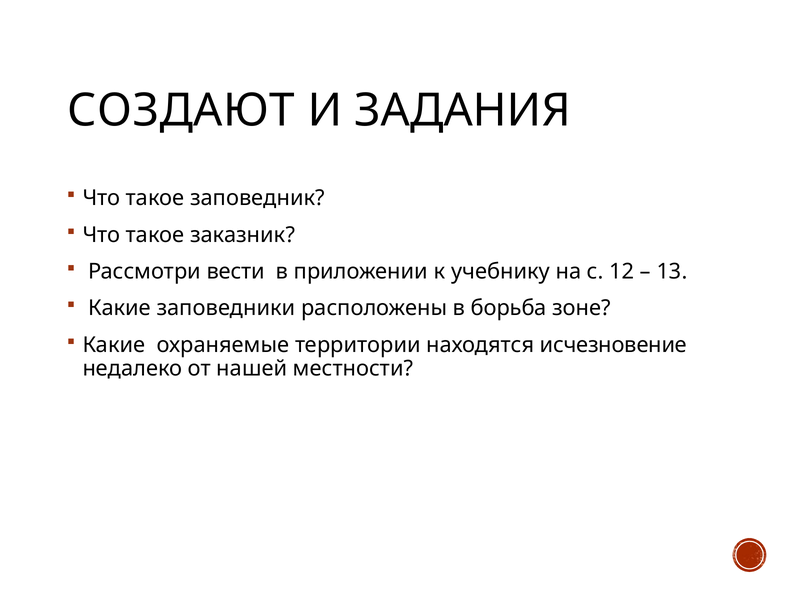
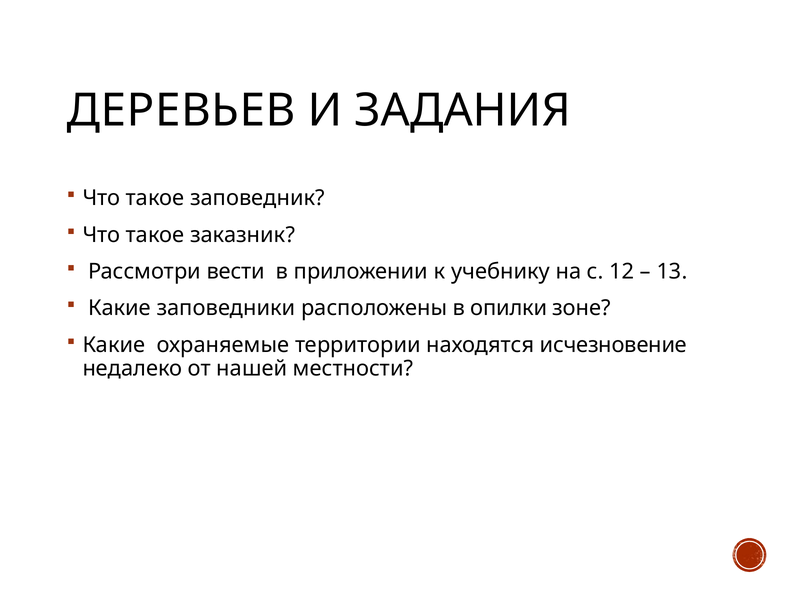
СОЗДАЮТ: СОЗДАЮТ -> ДЕРЕВЬЕВ (181, 111)
борьба: борьба -> опилки (509, 308)
